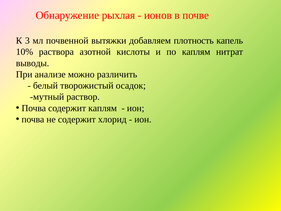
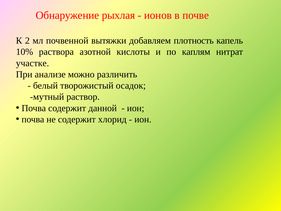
3: 3 -> 2 (27, 41)
выводы: выводы -> участке (33, 63)
содержит каплям: каплям -> данной (103, 108)
